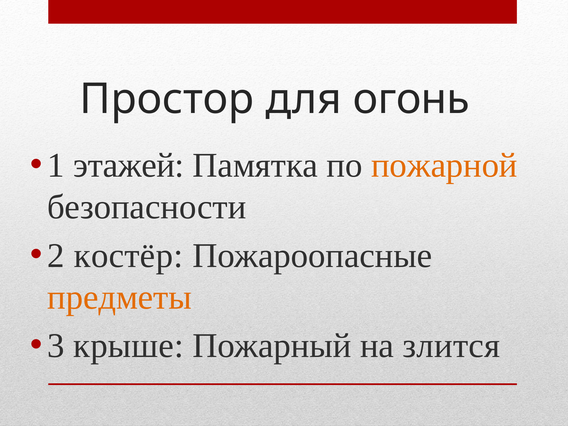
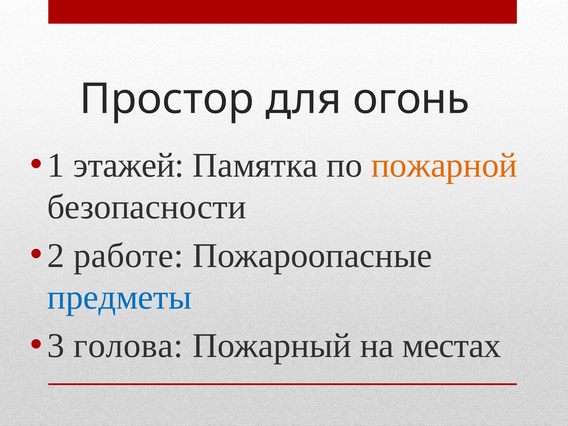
костёр: костёр -> работе (128, 256)
предметы colour: orange -> blue (119, 297)
крыше: крыше -> голова (128, 346)
злится: злится -> местах (452, 346)
